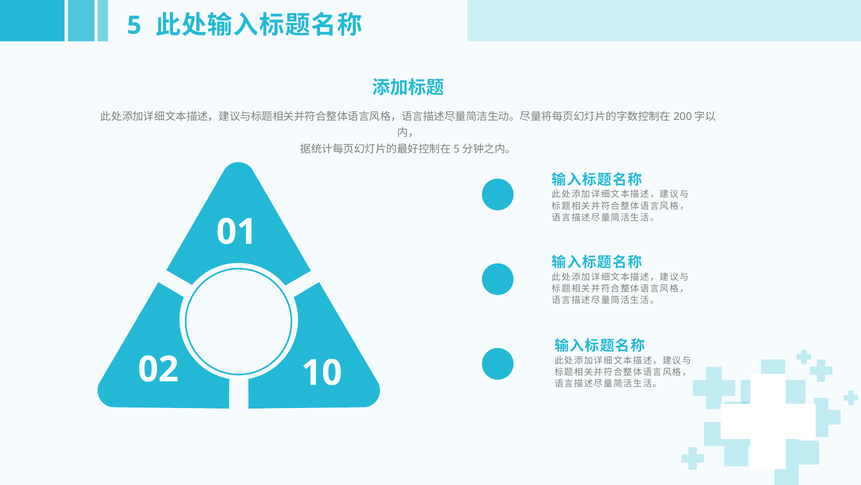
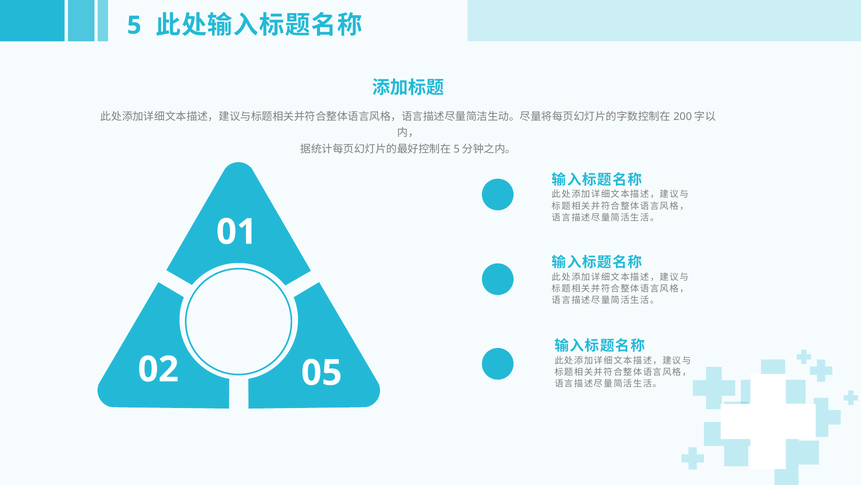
10: 10 -> 05 (322, 372)
